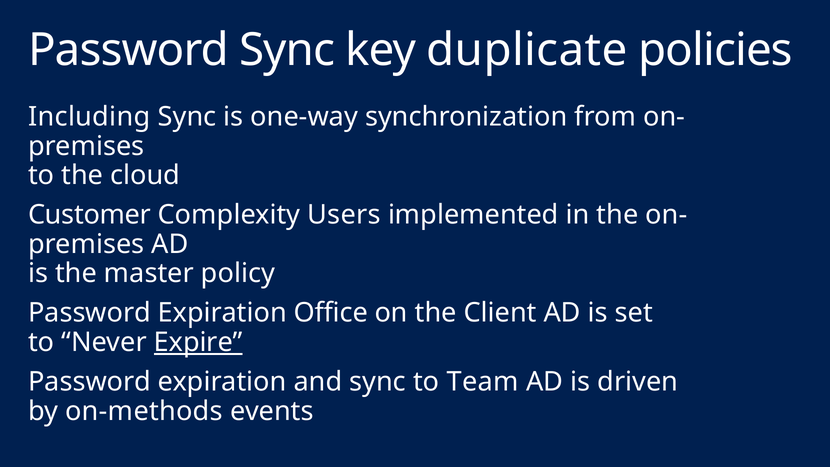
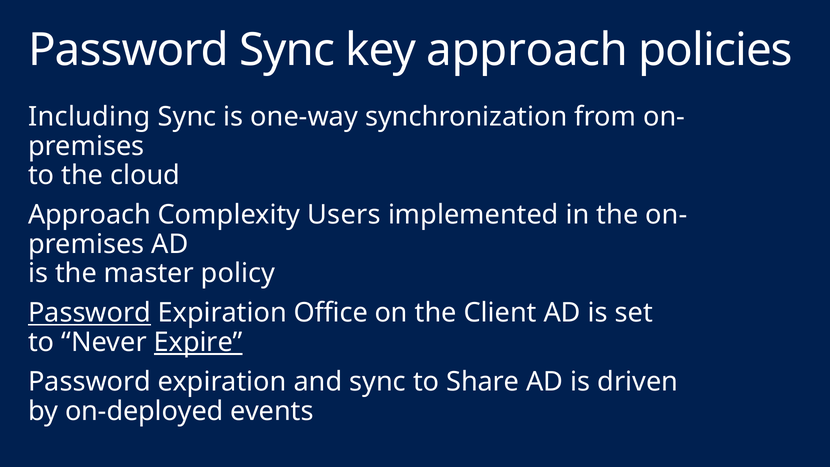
key duplicate: duplicate -> approach (527, 50)
Customer: Customer -> Approach (89, 215)
Password underline: none -> present (89, 313)
Team: Team -> Share (483, 382)
on-methods: on-methods -> on-deployed (144, 411)
